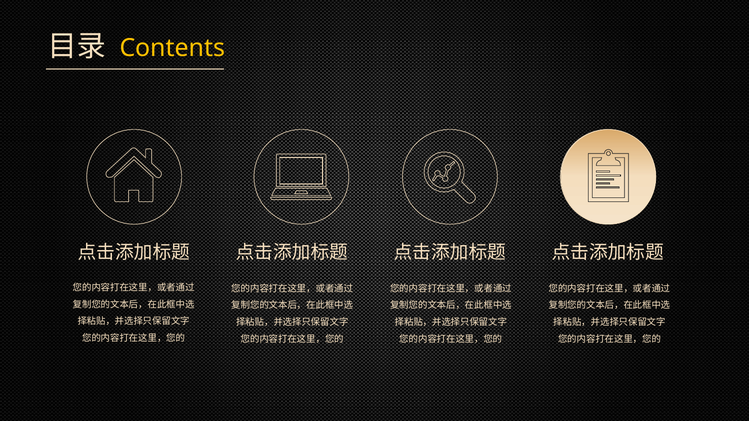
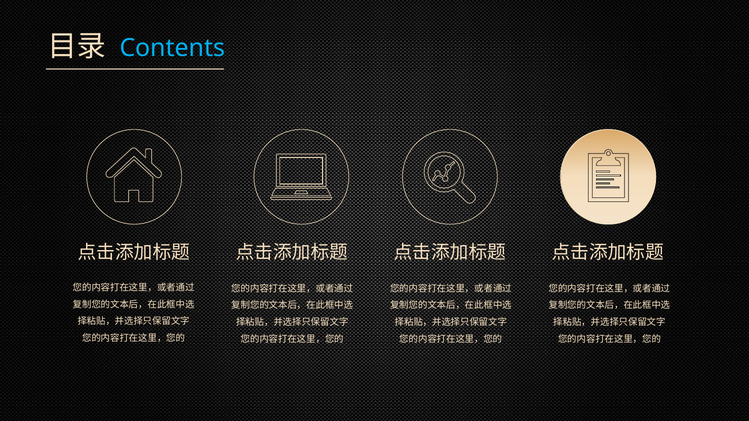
Contents colour: yellow -> light blue (172, 48)
